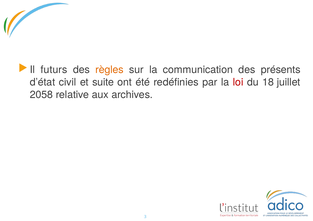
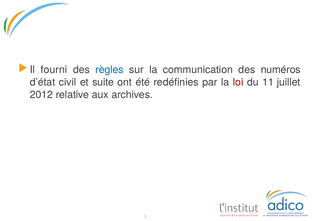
futurs: futurs -> fourni (54, 70)
règles colour: orange -> blue (110, 70)
présents: présents -> numéros (281, 70)
18: 18 -> 11 (268, 82)
2058: 2058 -> 2012 (41, 95)
